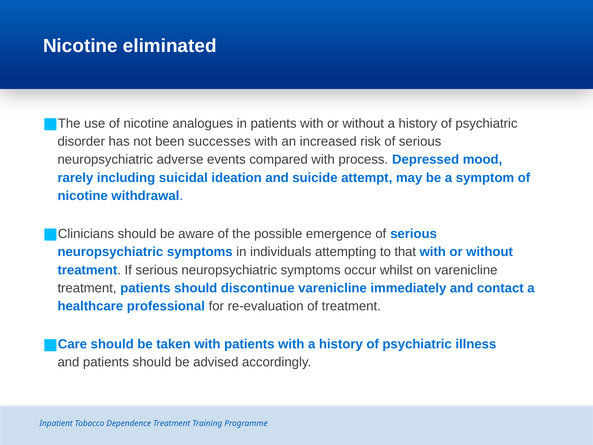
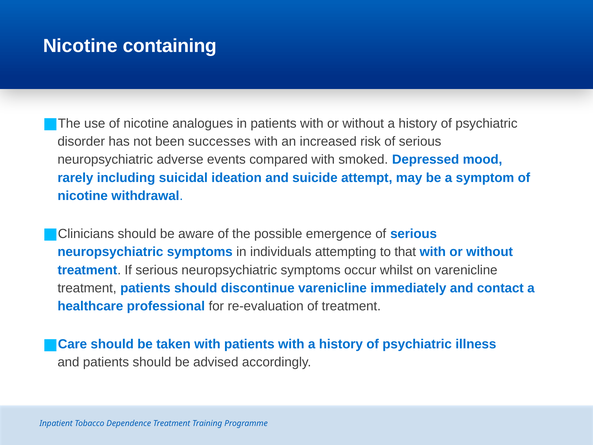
eliminated: eliminated -> containing (170, 46)
process: process -> smoked (363, 160)
